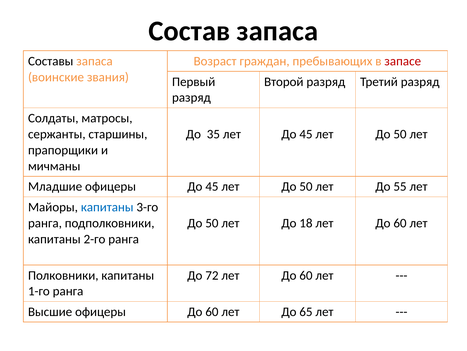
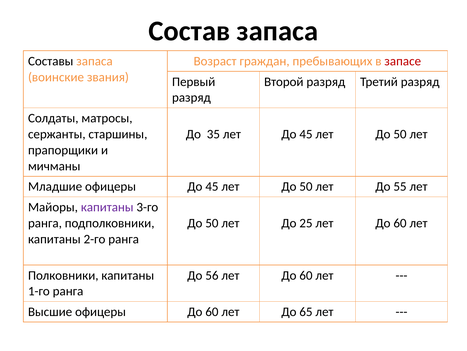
капитаны colour: blue -> purple (107, 207)
18: 18 -> 25 (306, 223)
72: 72 -> 56 (212, 275)
